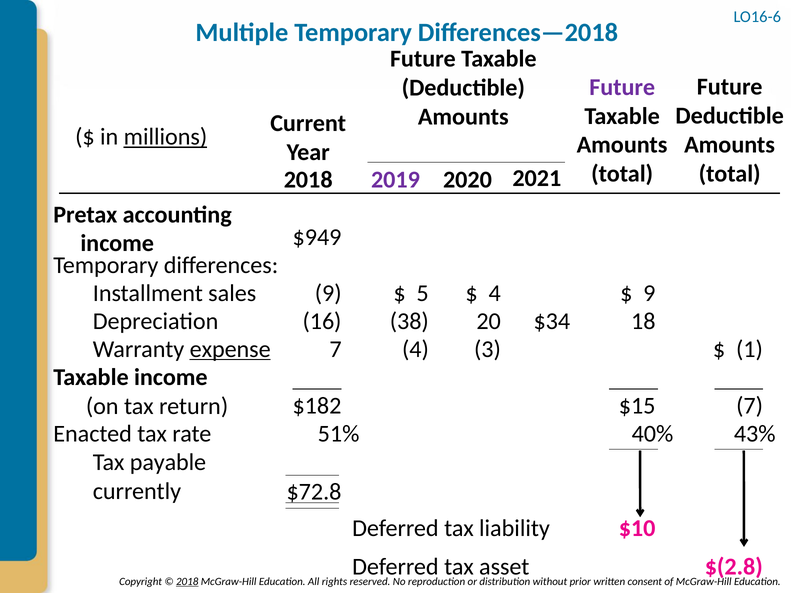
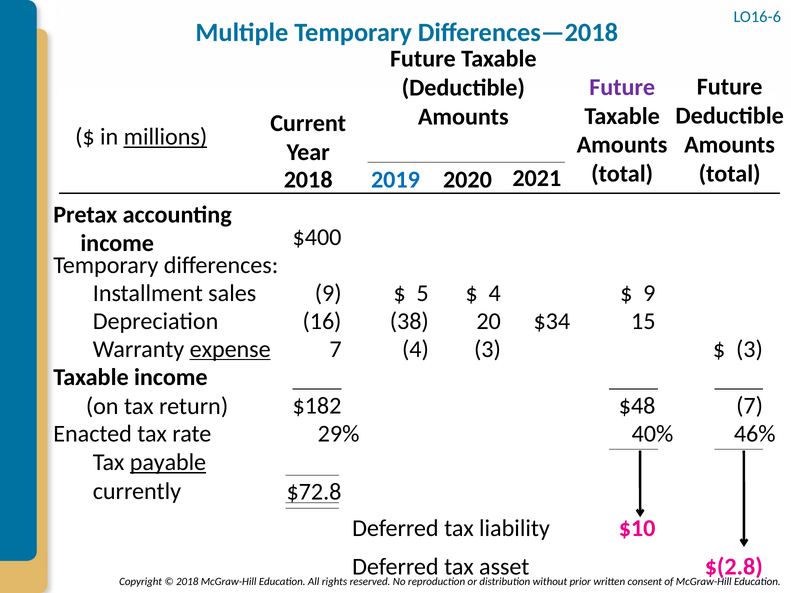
2019 colour: purple -> blue (395, 180)
$949: $949 -> $400 (317, 237)
18: 18 -> 15 (643, 321)
1: 1 -> 3 (749, 349)
$15: $15 -> $48 (637, 406)
51%: 51% -> 29% (339, 434)
43%: 43% -> 46% (755, 434)
payable underline: none -> present (168, 463)
2018 underline: present -> none (187, 582)
